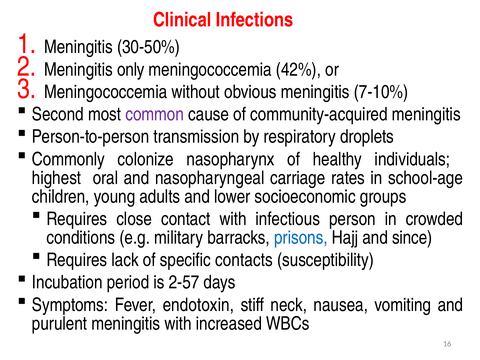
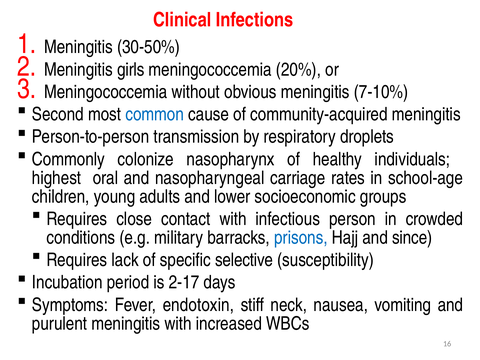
only: only -> girls (131, 70)
42%: 42% -> 20% (298, 70)
common colour: purple -> blue (155, 114)
contacts: contacts -> selective (244, 260)
2-57: 2-57 -> 2-17 (184, 282)
